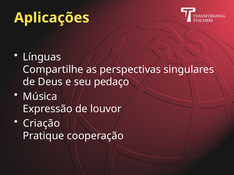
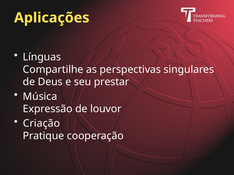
pedaço: pedaço -> prestar (112, 82)
